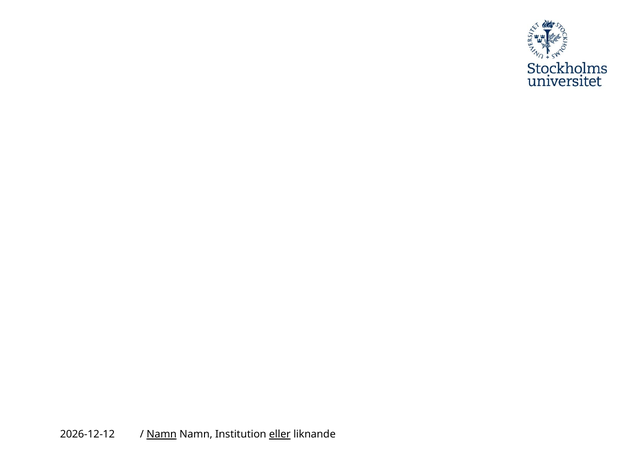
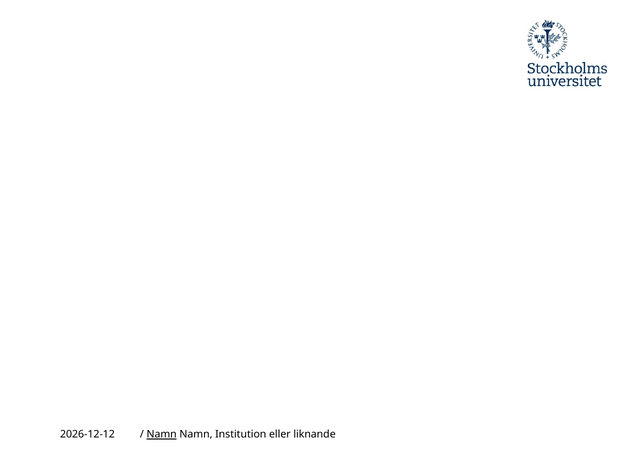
eller underline: present -> none (280, 435)
